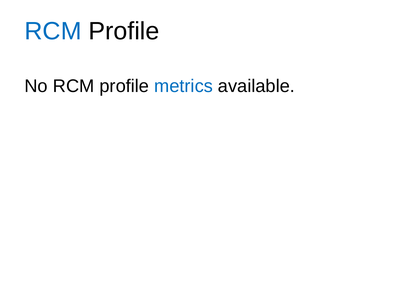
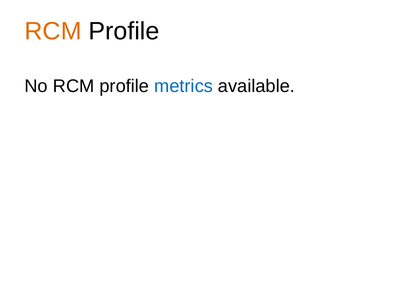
RCM colour: blue -> orange (53, 31)
